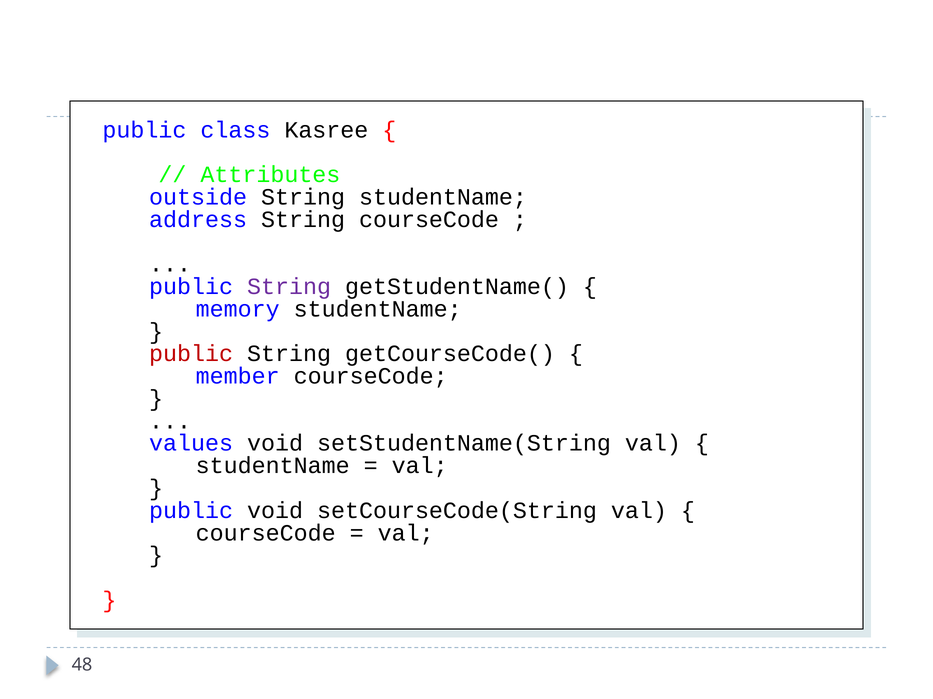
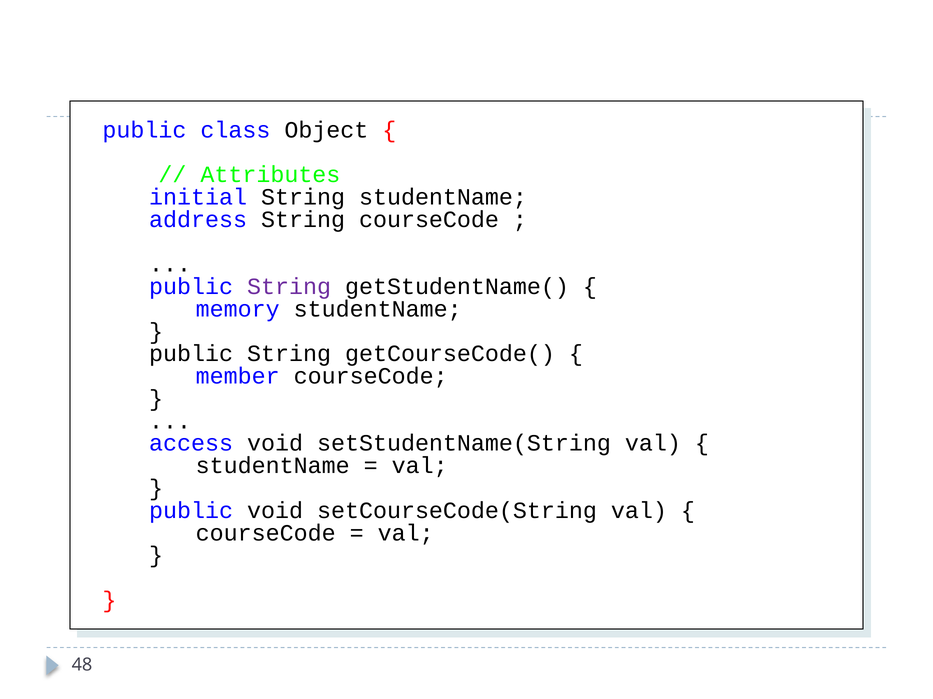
Kasree: Kasree -> Object (326, 130)
outside: outside -> initial (198, 197)
public colour: red -> black (191, 354)
values: values -> access (191, 444)
